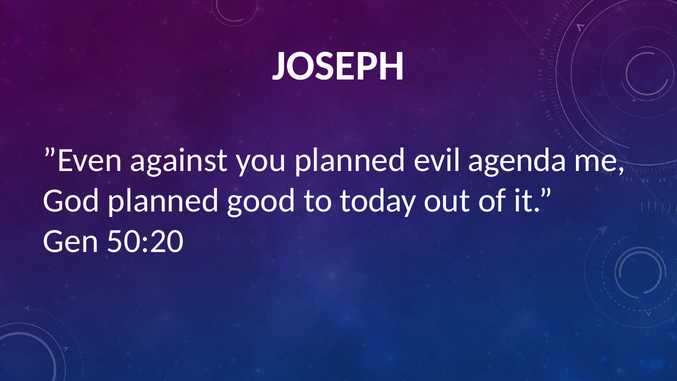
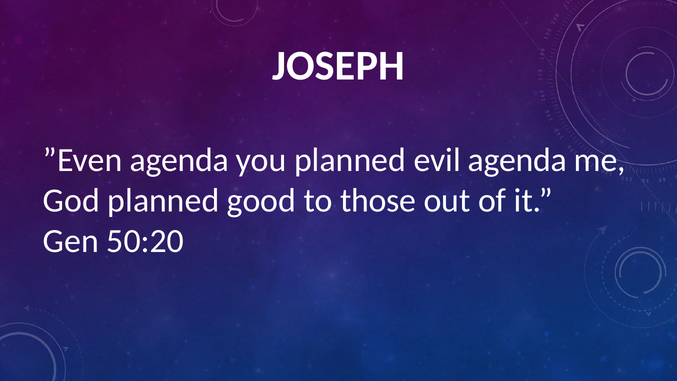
”Even against: against -> agenda (179, 160)
today: today -> those (378, 200)
